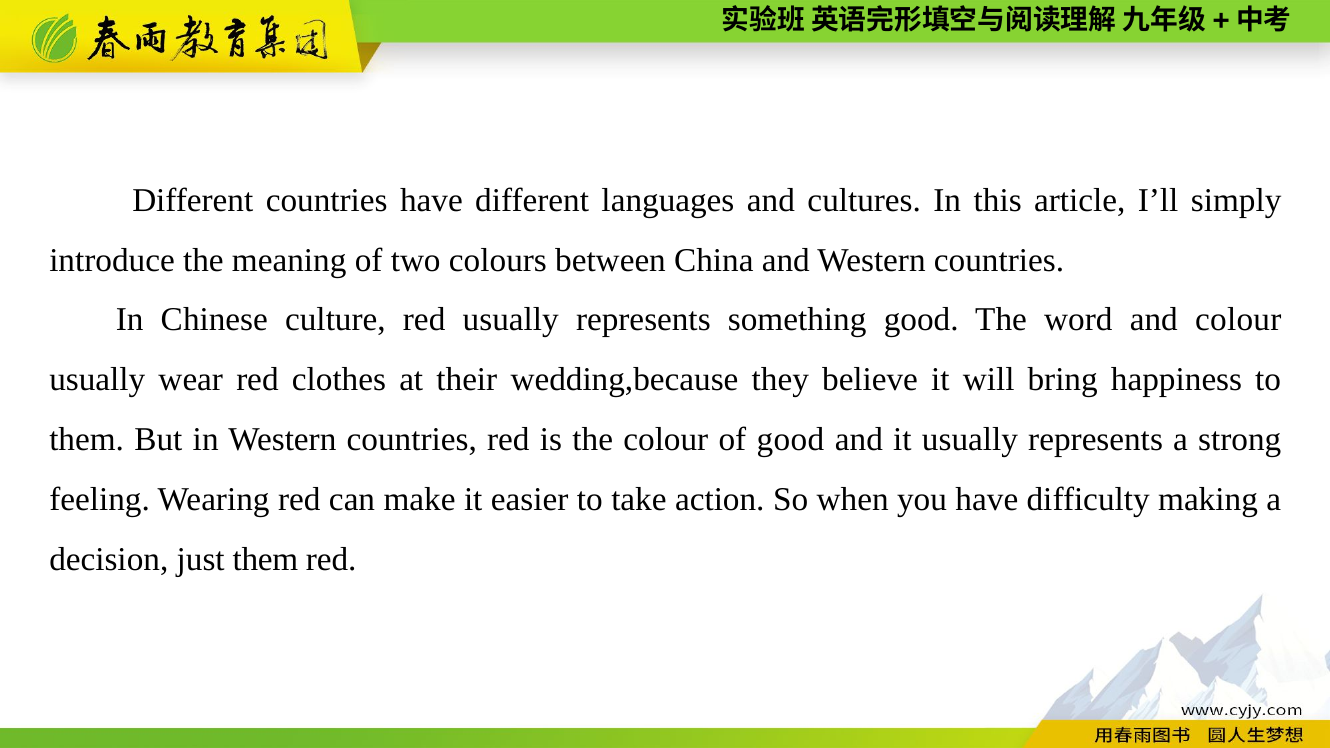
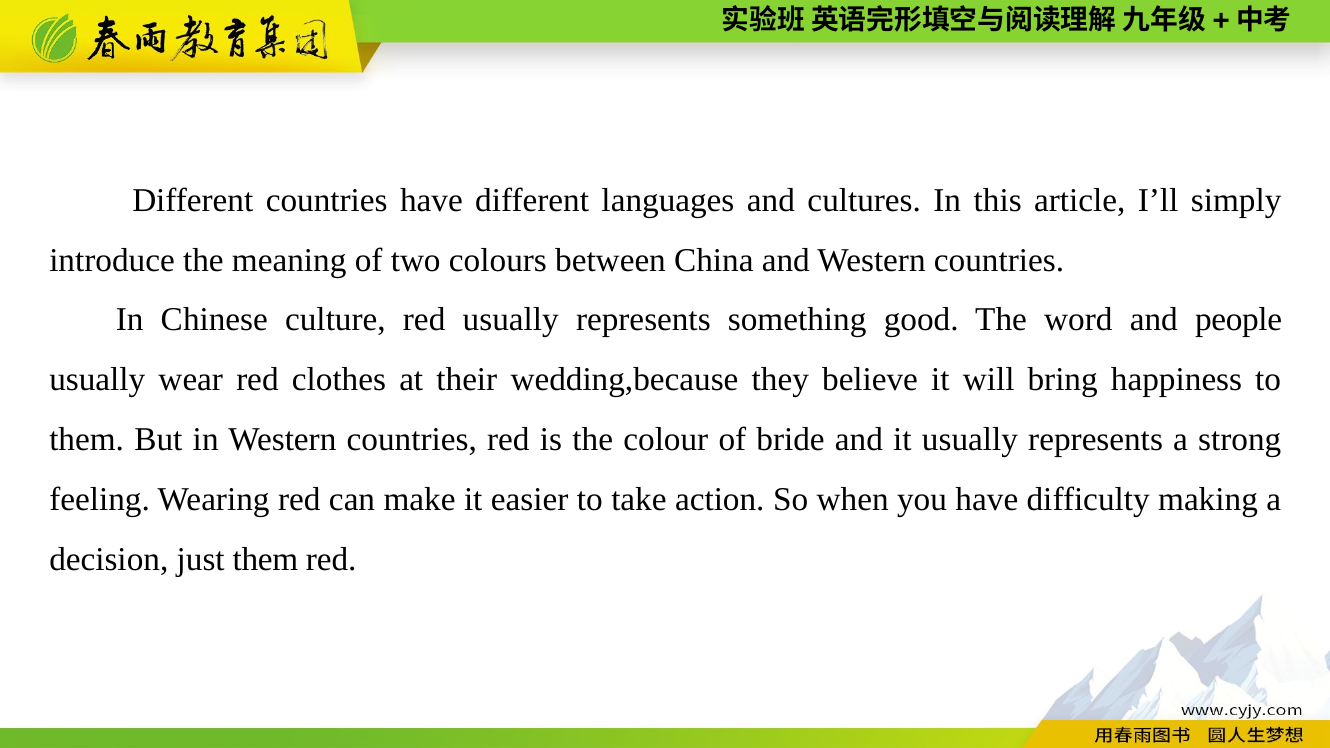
and colour: colour -> people (1239, 320)
of good: good -> bride (791, 440)
